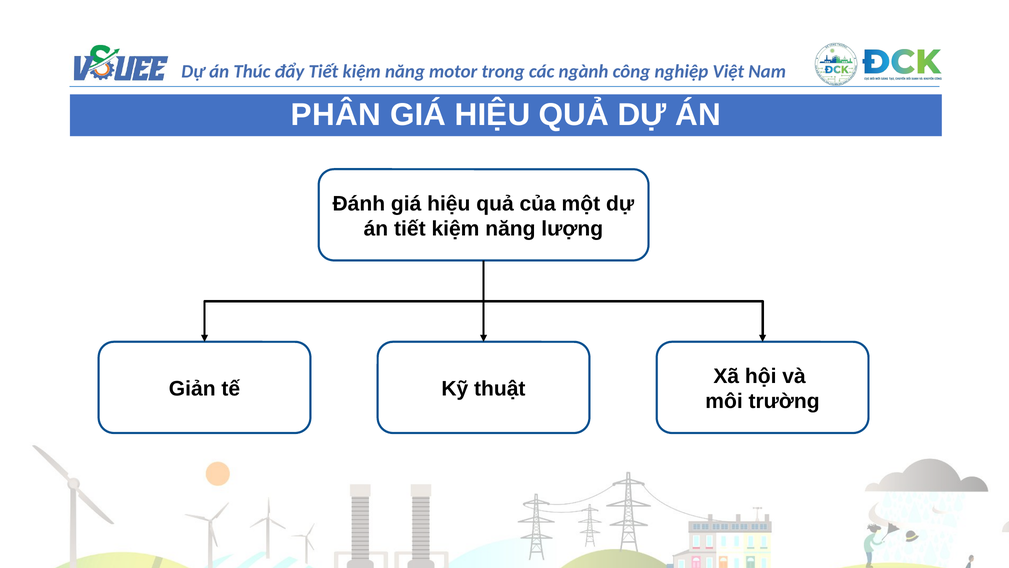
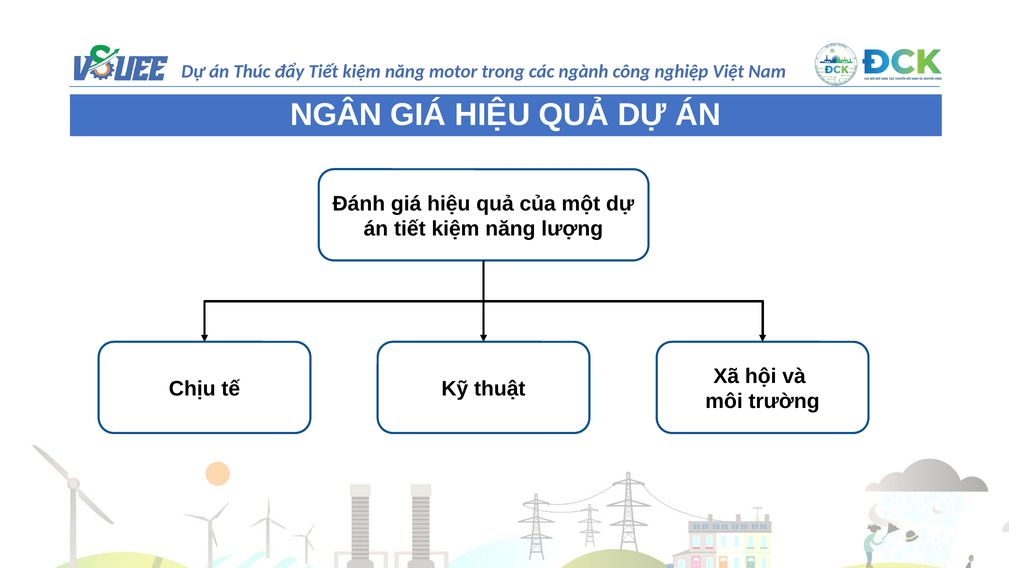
PHÂN: PHÂN -> NGÂN (336, 115)
Giản: Giản -> Chịu (192, 389)
